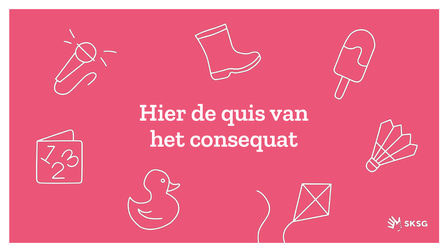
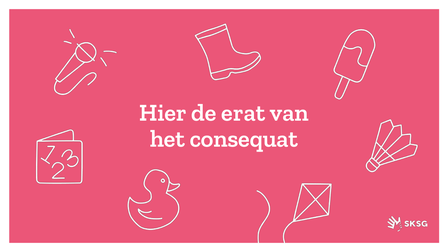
quis: quis -> erat (243, 113)
